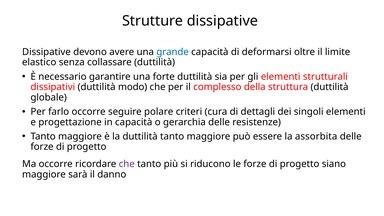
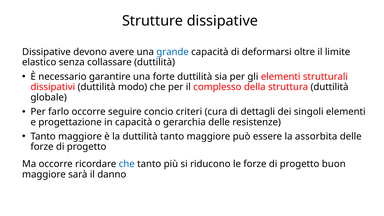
polare: polare -> concio (159, 112)
che colour: purple -> blue (127, 164)
siano: siano -> buon (334, 164)
